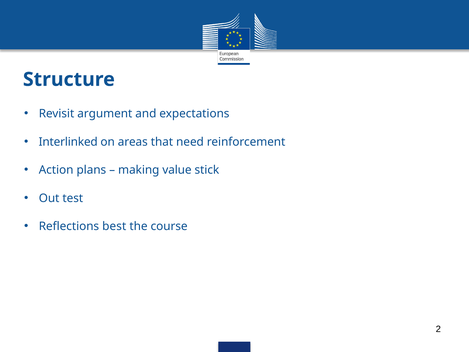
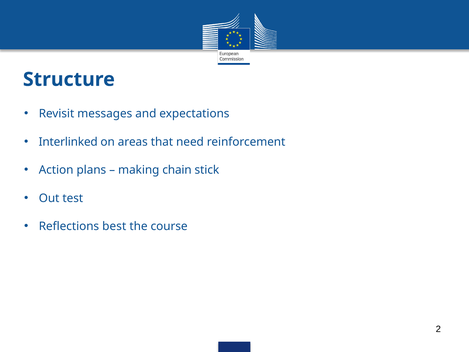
argument: argument -> messages (105, 114)
value: value -> chain (177, 170)
